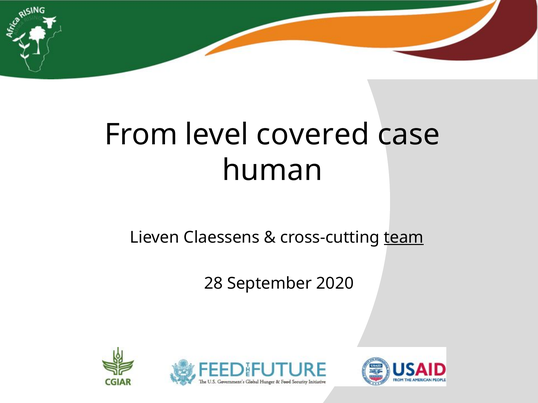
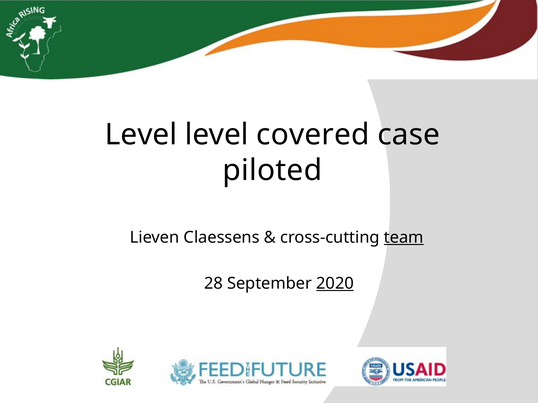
From: From -> Level (141, 135)
human: human -> piloted (272, 171)
2020 underline: none -> present (335, 284)
